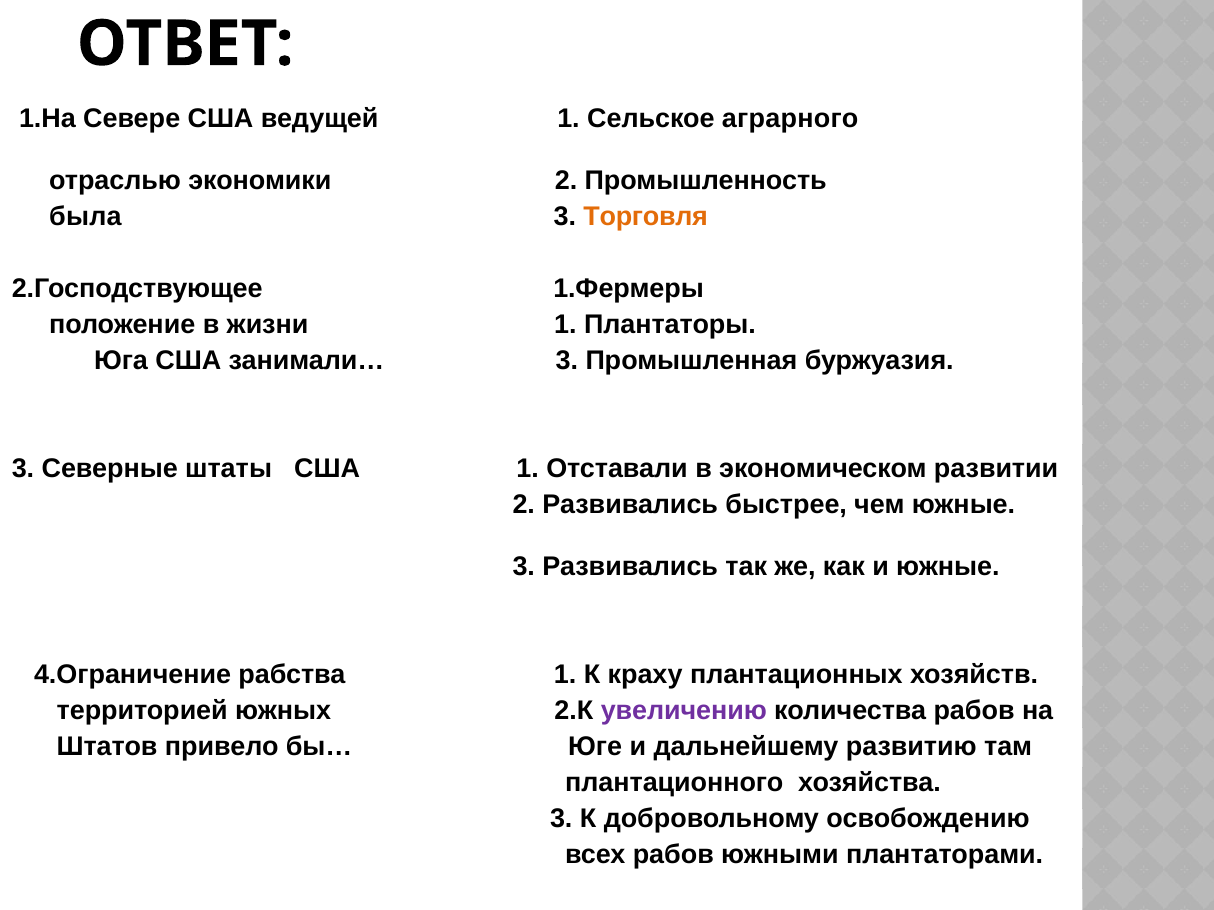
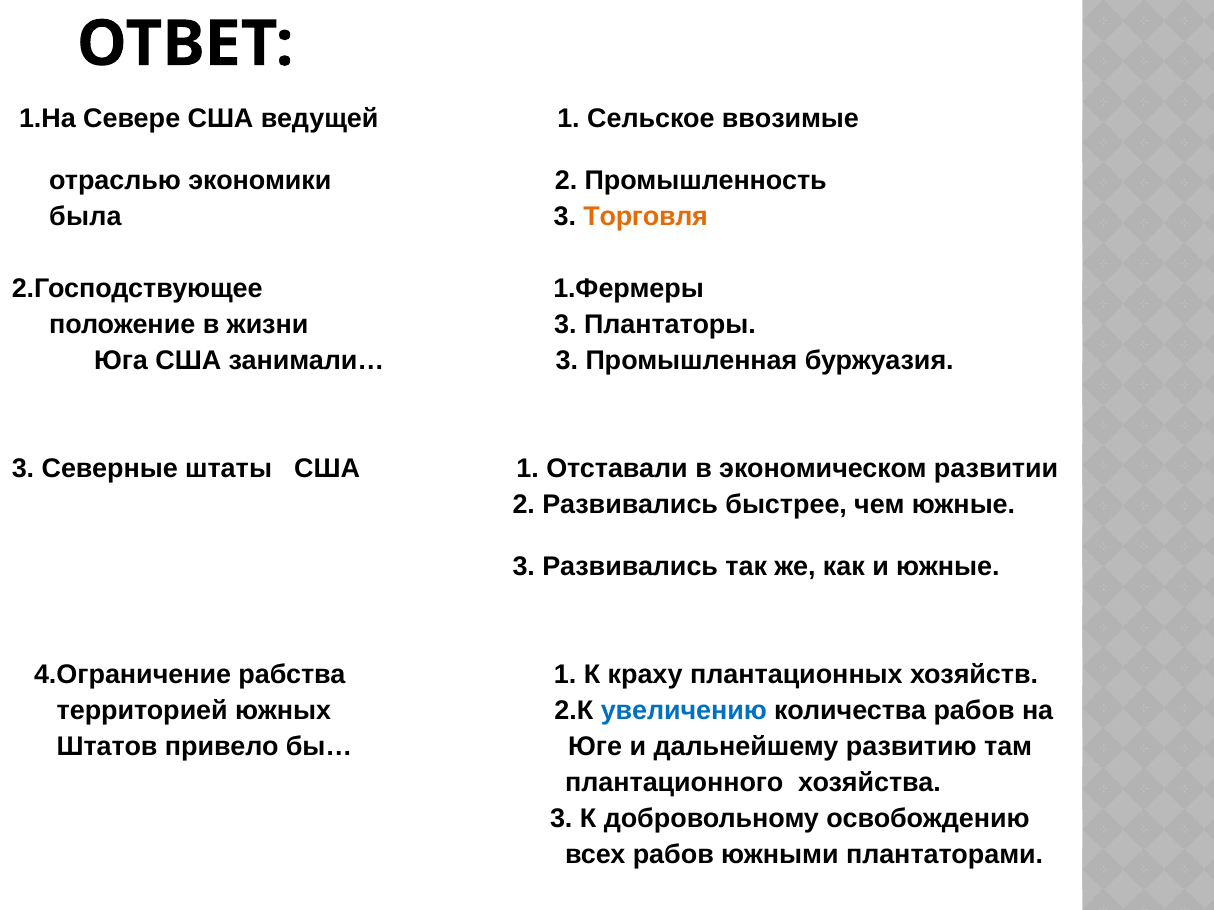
аграрного: аграрного -> ввозимые (790, 119)
жизни 1: 1 -> 3 (565, 325)
увеличению colour: purple -> blue (684, 711)
